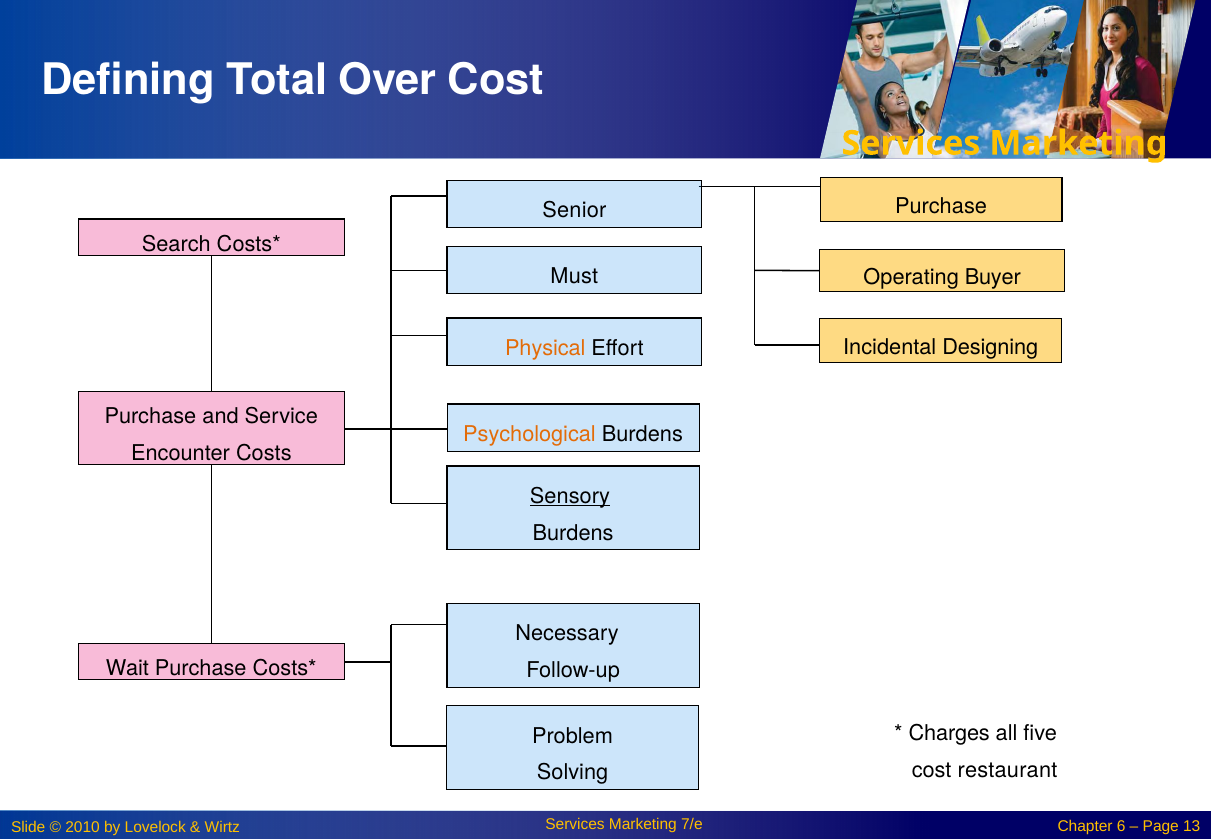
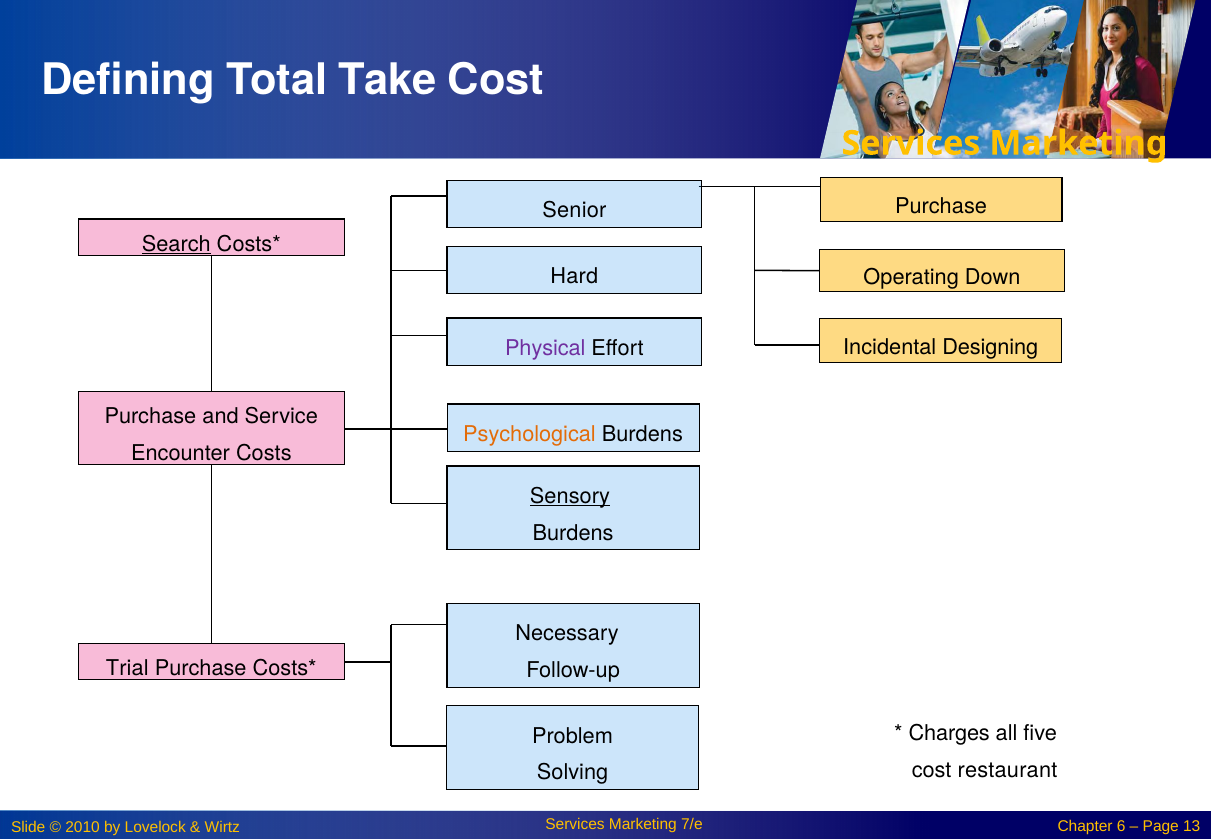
Over: Over -> Take (388, 80)
Search underline: none -> present (176, 244)
Must: Must -> Hard (574, 277)
Buyer: Buyer -> Down (993, 277)
Physical colour: orange -> purple (545, 348)
Wait: Wait -> Trial (127, 668)
